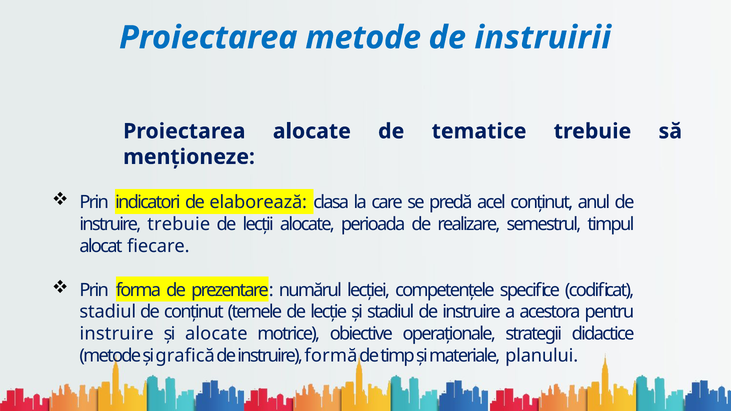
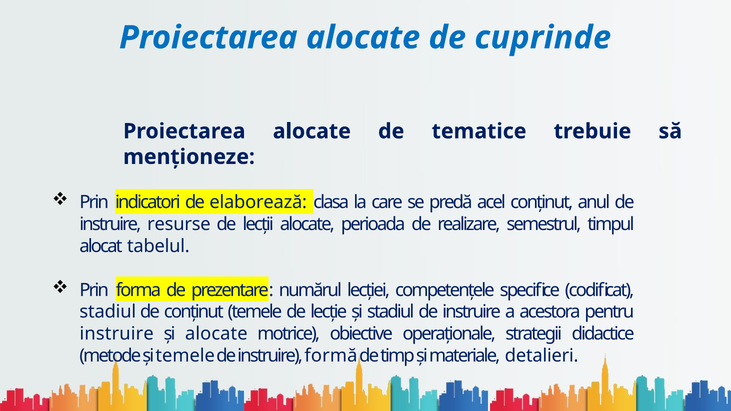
metode: metode -> alocate (363, 38)
instruirii: instruirii -> cuprinde (543, 38)
instruire trebuie: trebuie -> resurse (179, 224)
fiecare: fiecare -> tabelul (158, 246)
şi grafică: grafică -> temele (185, 356)
planului: planului -> detalieri (542, 356)
